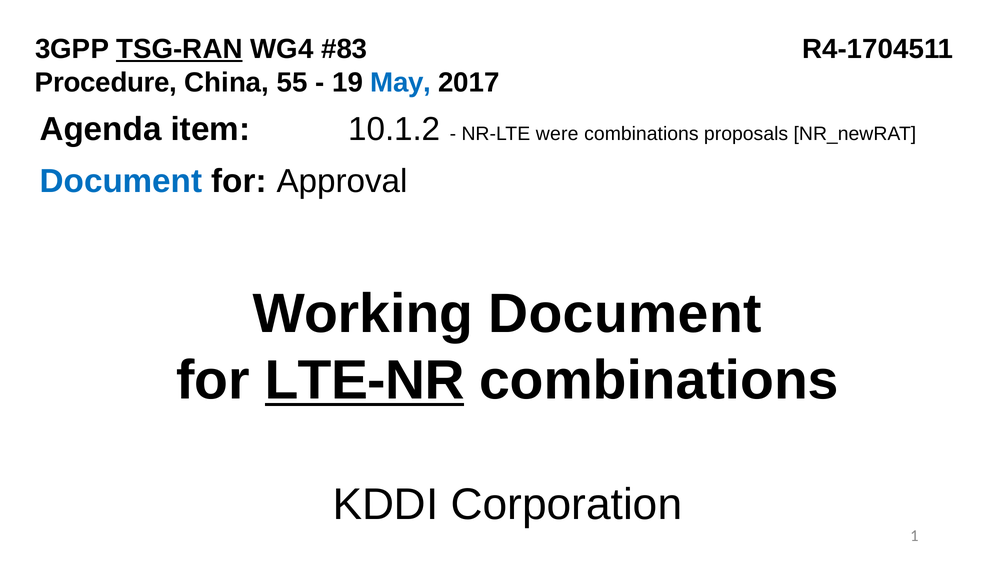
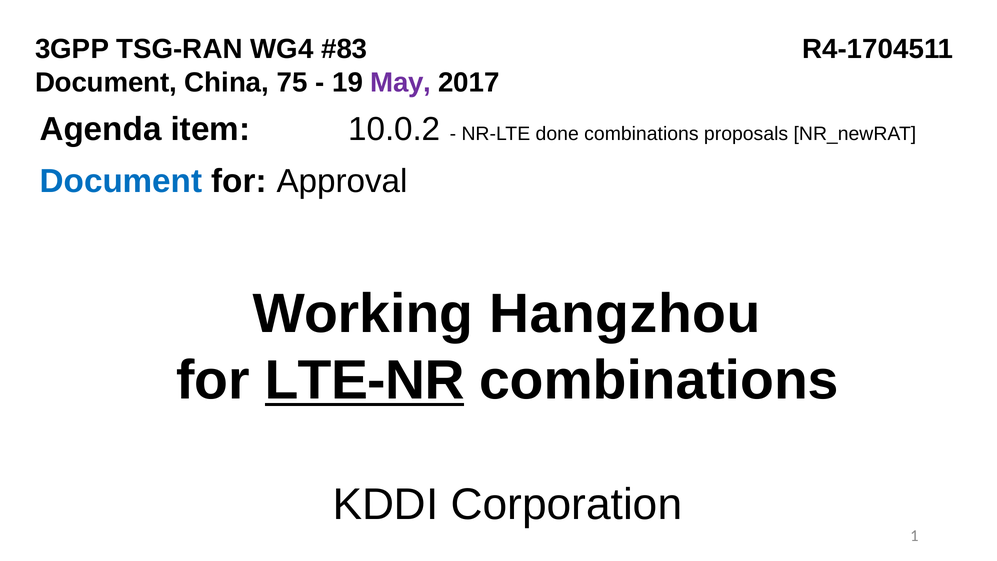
TSG-RAN underline: present -> none (179, 49)
Procedure: Procedure -> Document (106, 82)
55: 55 -> 75 (292, 82)
May colour: blue -> purple (401, 82)
10.1.2: 10.1.2 -> 10.0.2 (394, 129)
were: were -> done (557, 134)
Working Document: Document -> Hangzhou (625, 314)
